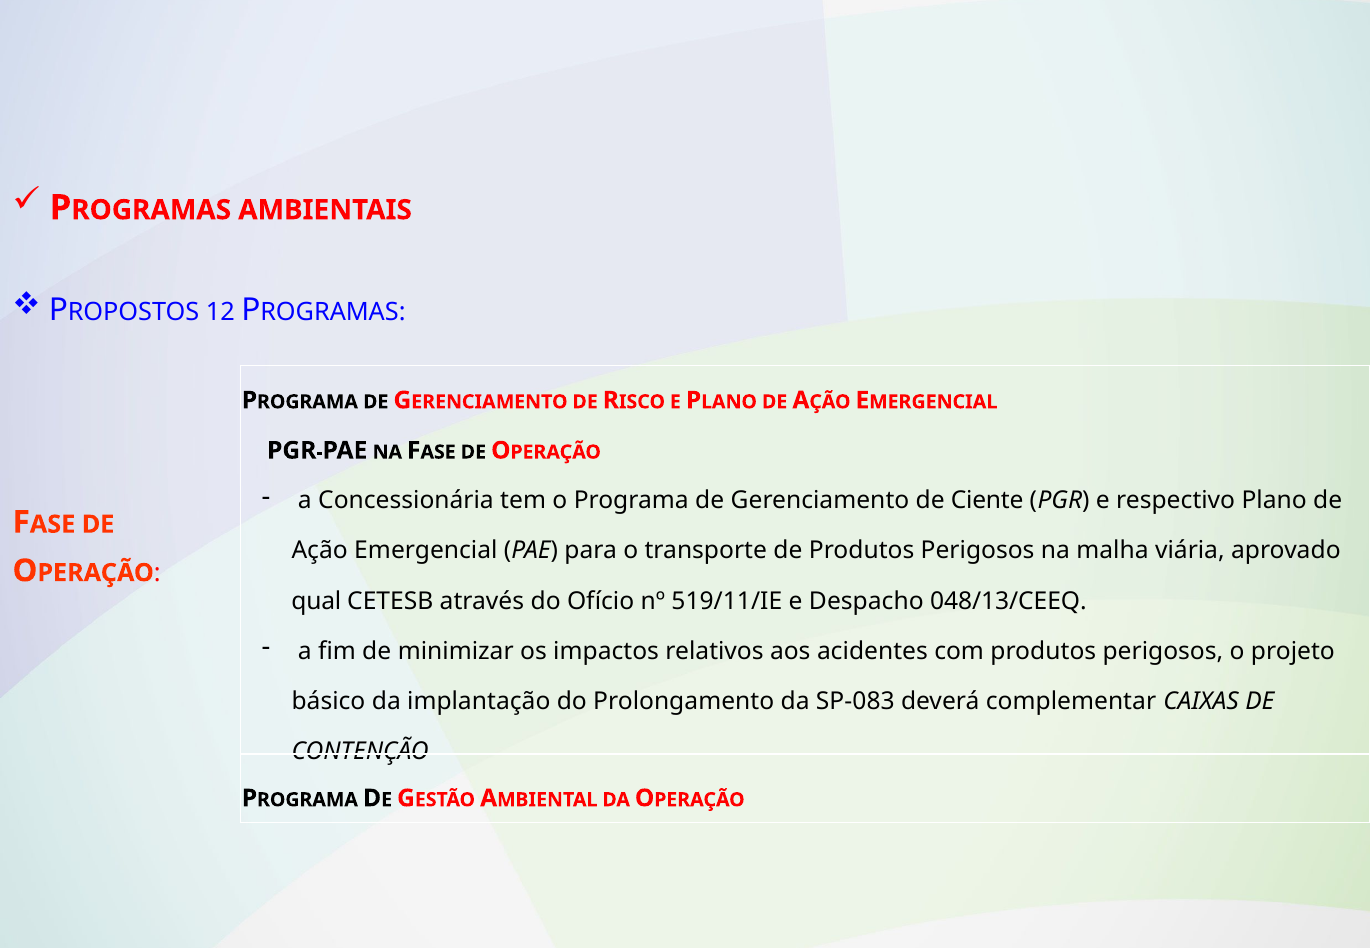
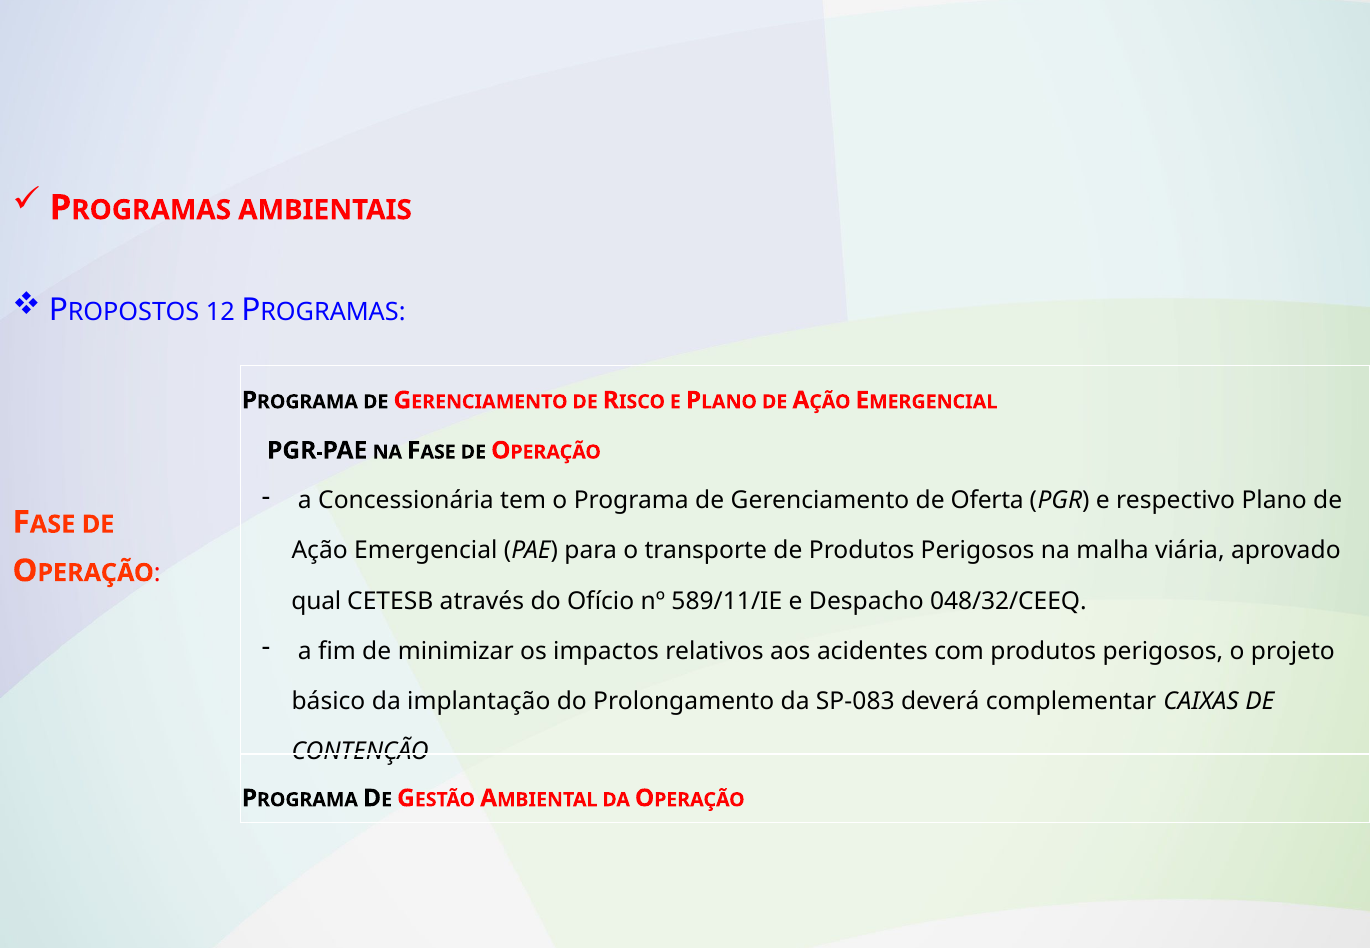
Ciente: Ciente -> Oferta (987, 501)
519/11/IE: 519/11/IE -> 589/11/IE (727, 601)
048/13/CEEQ: 048/13/CEEQ -> 048/32/CEEQ (1008, 601)
